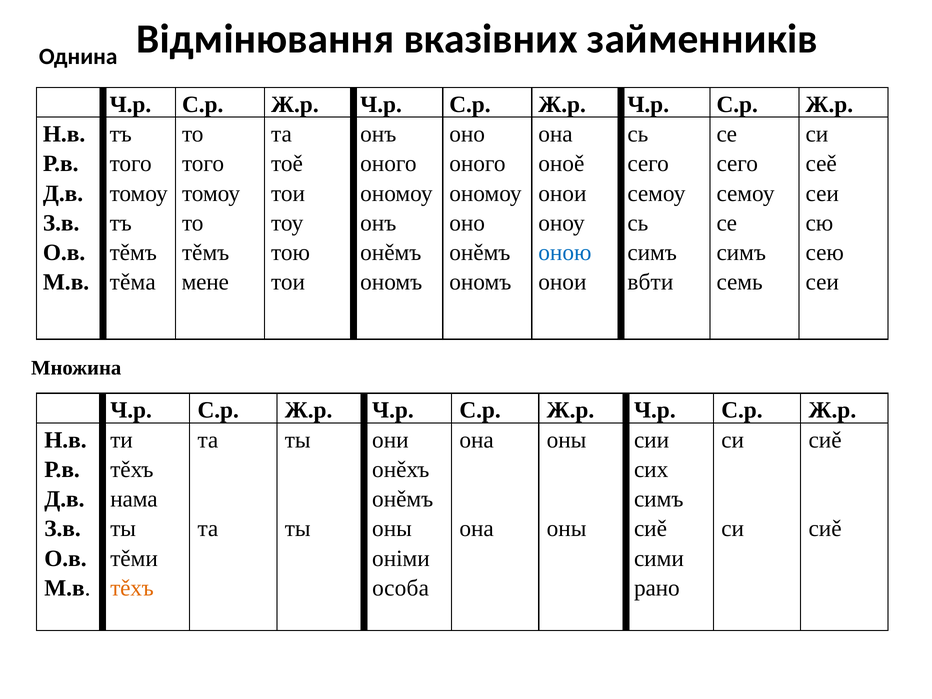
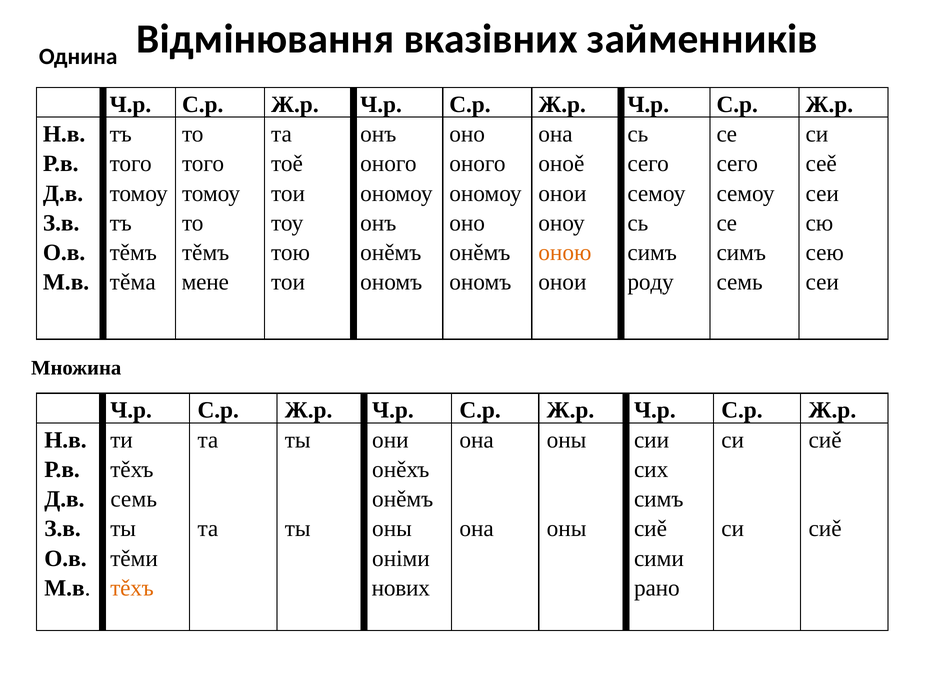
оною colour: blue -> orange (565, 253)
вбти: вбти -> роду (651, 282)
нама: нама -> семь (134, 499)
особа: особа -> нових (401, 588)
